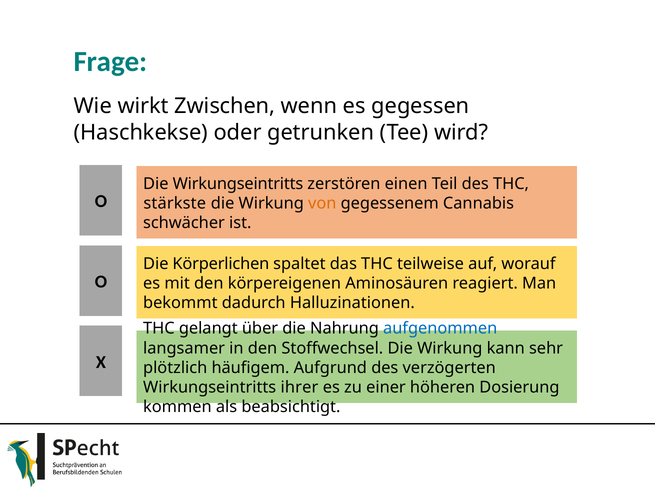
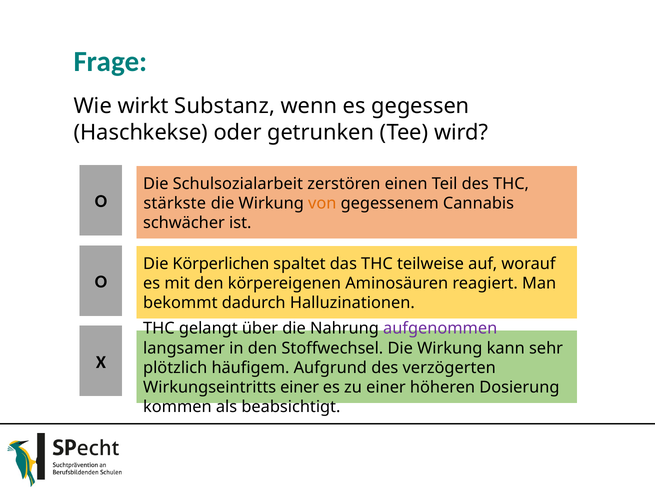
Zwischen: Zwischen -> Substanz (225, 106)
Die Wirkungseintritts: Wirkungseintritts -> Schulsozialarbeit (238, 184)
aufgenommen colour: blue -> purple (440, 329)
Wirkungseintritts ihrer: ihrer -> einer (300, 388)
